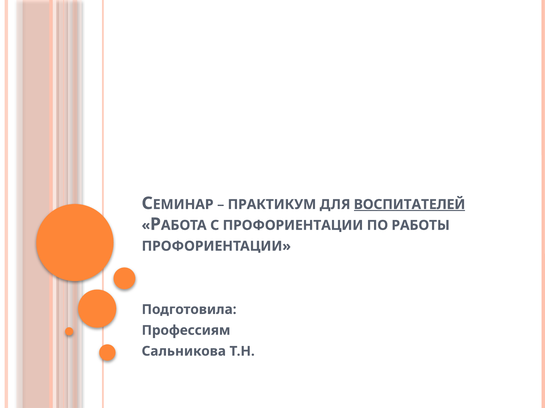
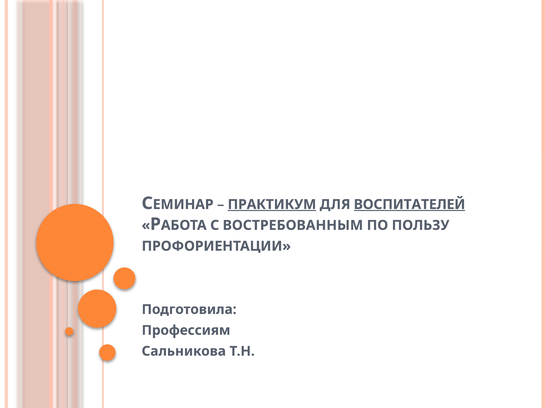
ПРАКТИКУМ underline: none -> present (272, 205)
С ПРОФОРИЕНТАЦИИ: ПРОФОРИЕНТАЦИИ -> ВОСТРЕБОВАННЫМ (293, 226)
РАБОТЫ: РАБОТЫ -> ПОЛЬЗУ (421, 226)
